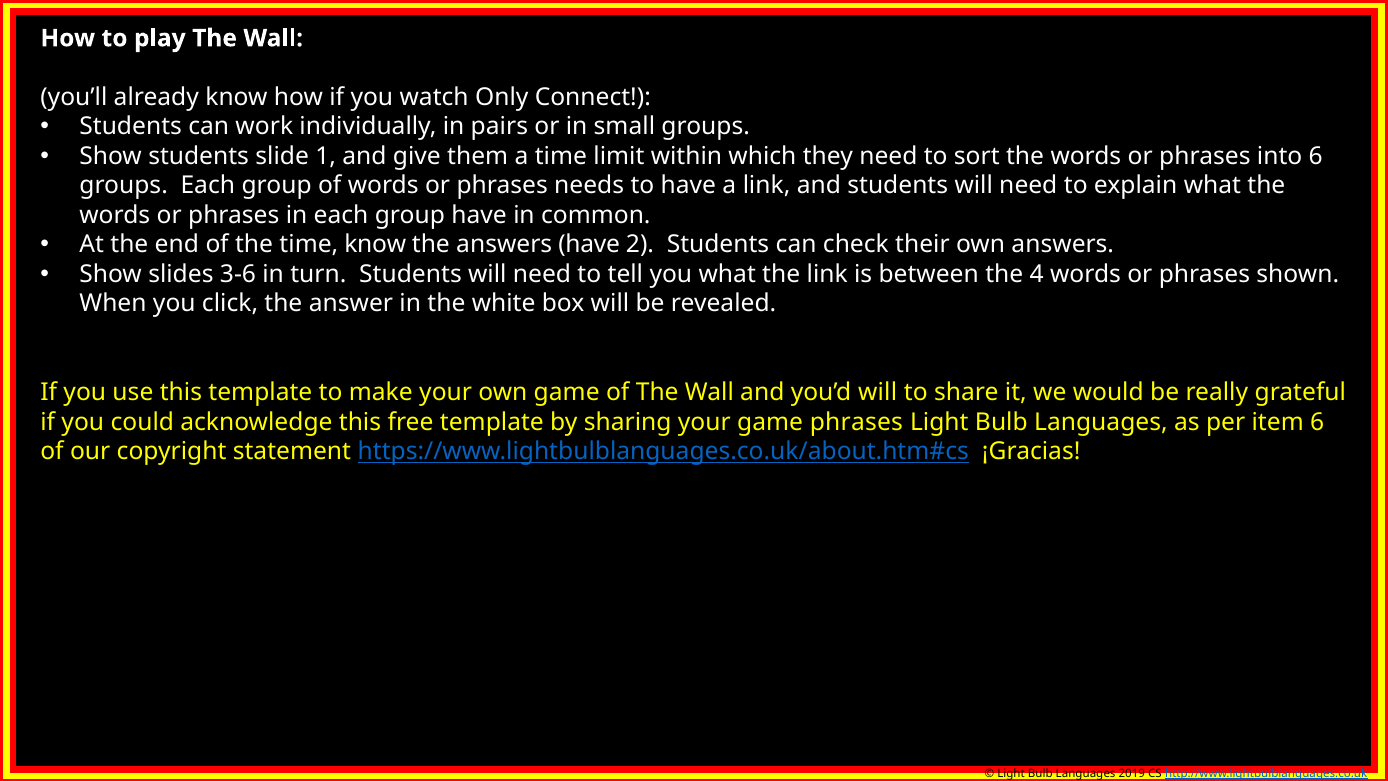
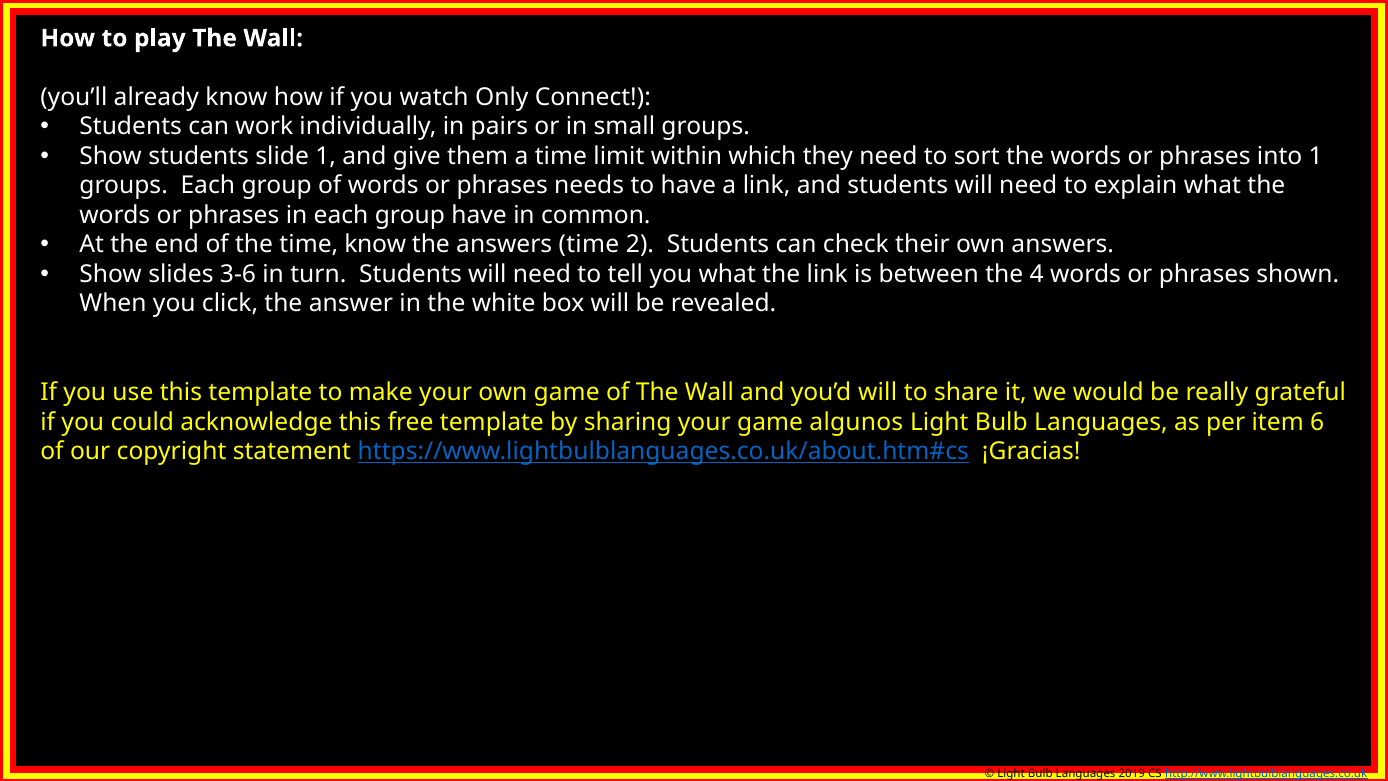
into 6: 6 -> 1 (1316, 156)
answers have: have -> time (589, 245)
game phrases: phrases -> algunos (856, 422)
